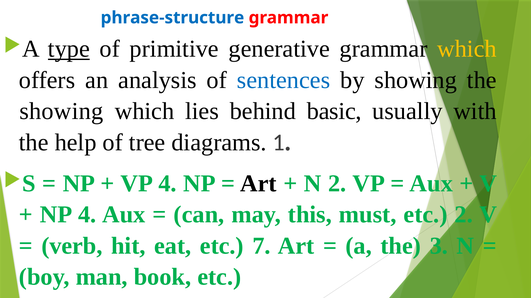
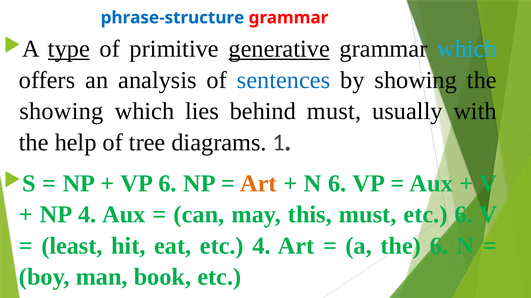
generative underline: none -> present (279, 49)
which colour: yellow -> light blue (467, 49)
behind basic: basic -> must (334, 111)
VP 4: 4 -> 6 (168, 184)
Art colour: black -> orange (258, 184)
N 2: 2 -> 6 (337, 184)
etc 2: 2 -> 6 (464, 215)
verb: verb -> least (72, 246)
etc 7: 7 -> 4 (262, 246)
the 3: 3 -> 6 (439, 246)
